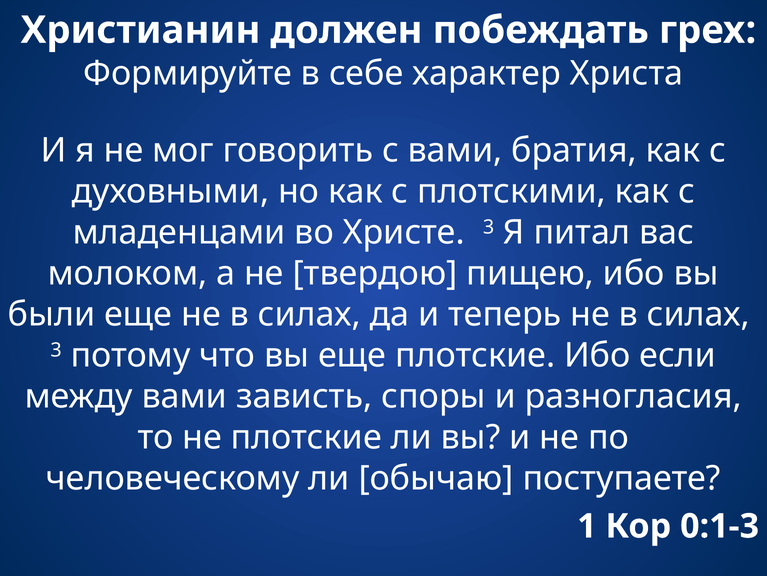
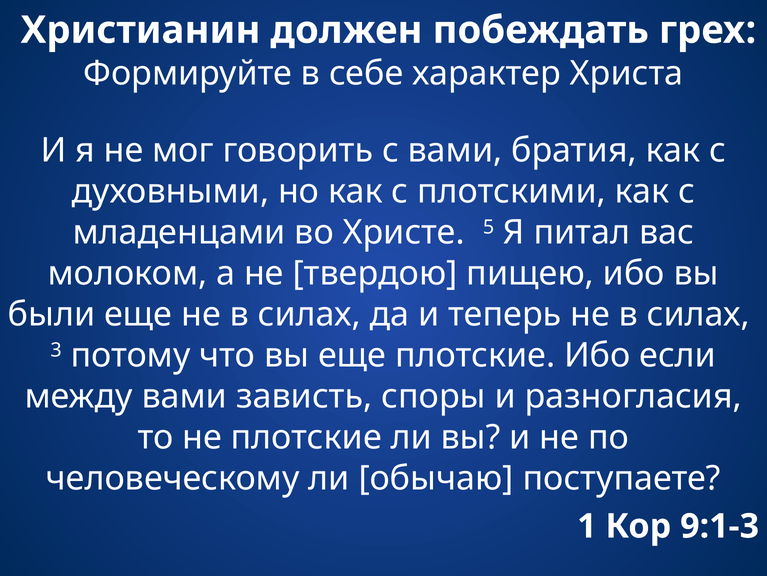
Христе 3: 3 -> 5 (489, 227)
0:1-3: 0:1-3 -> 9:1-3 (720, 526)
